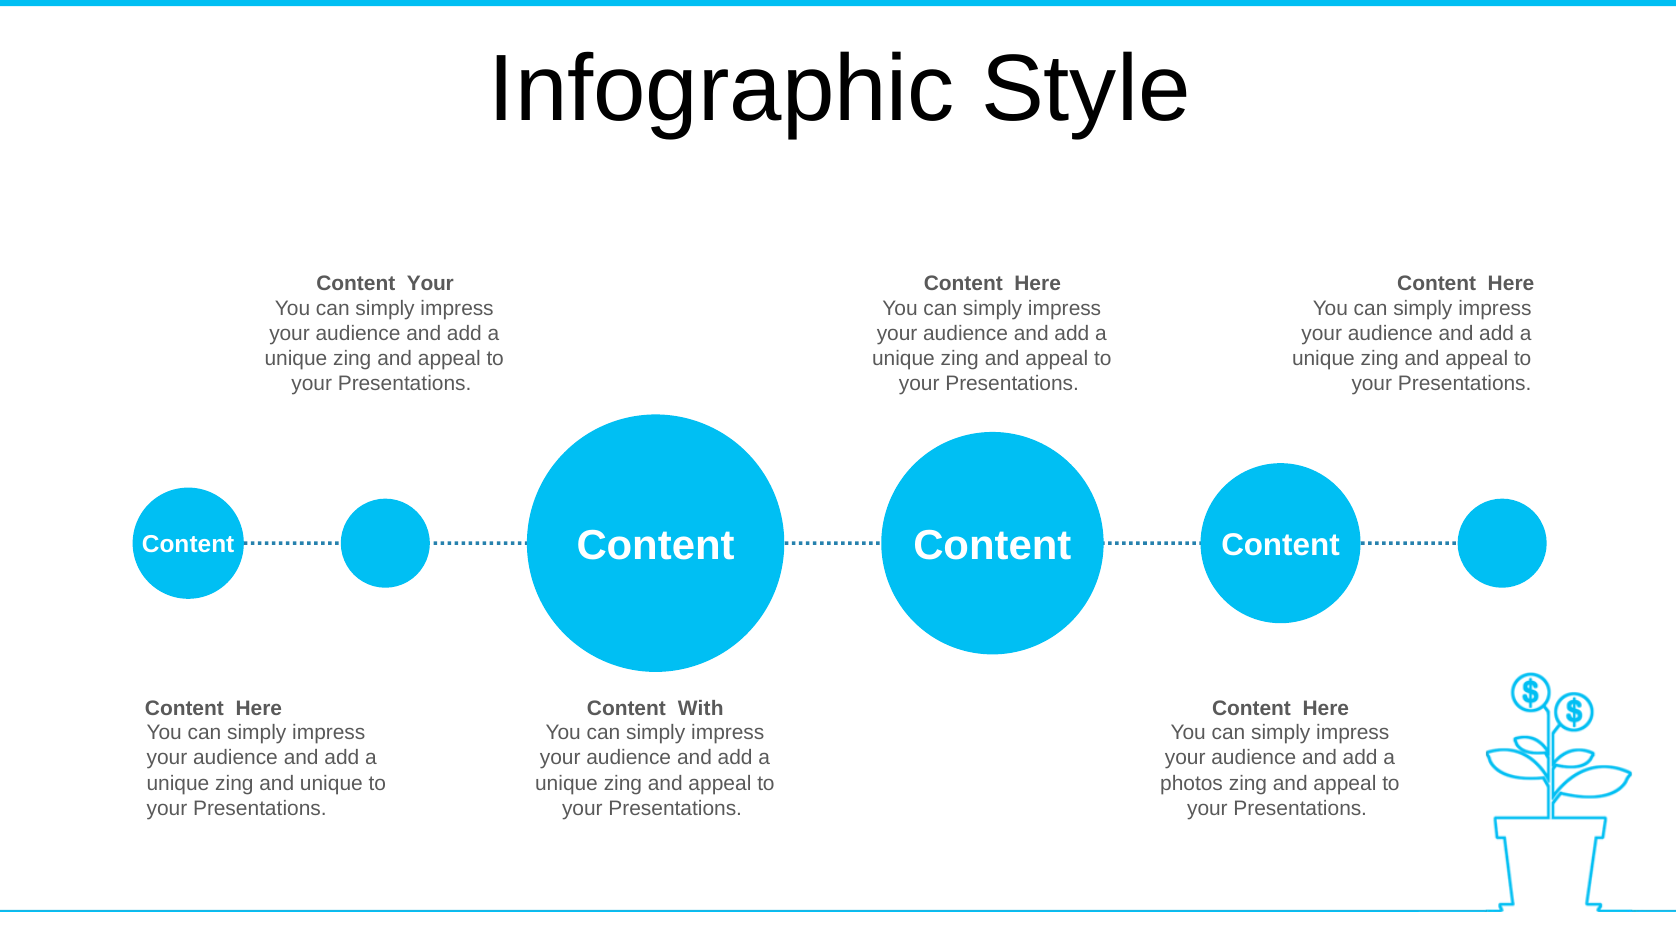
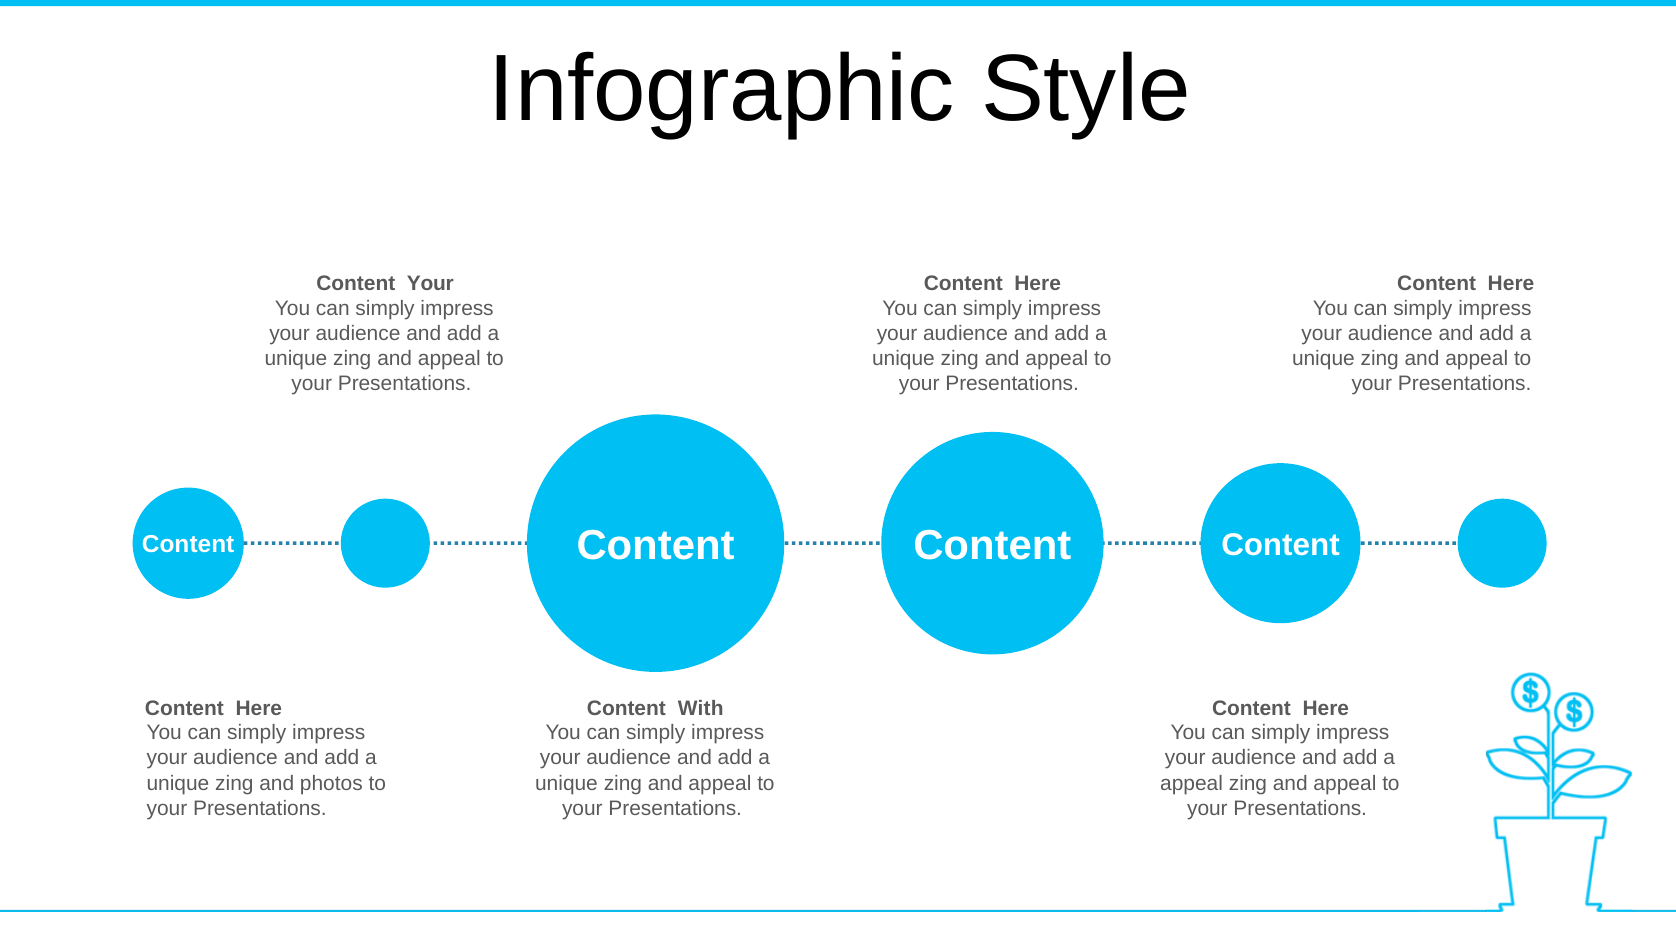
and unique: unique -> photos (331, 783)
photos: photos -> appeal (1192, 783)
